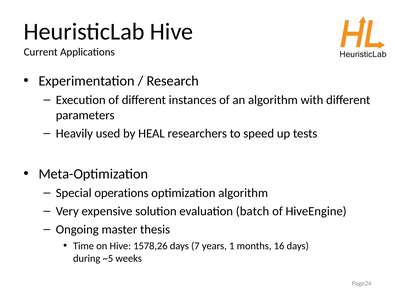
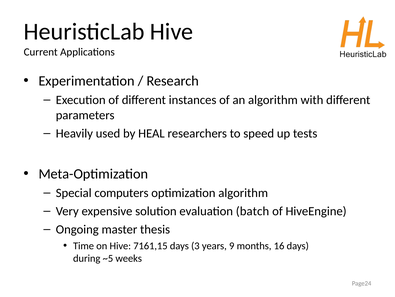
operations: operations -> computers (121, 193)
1578,26: 1578,26 -> 7161,15 (150, 245)
7: 7 -> 3 (195, 245)
1: 1 -> 9 (232, 245)
